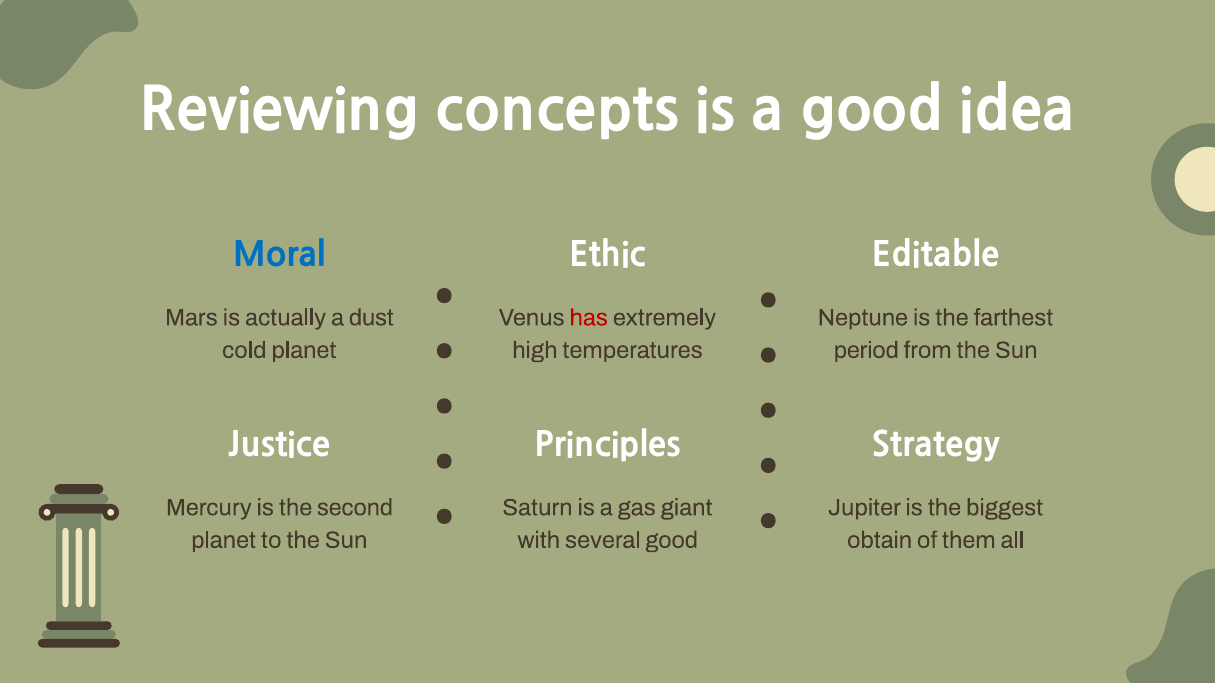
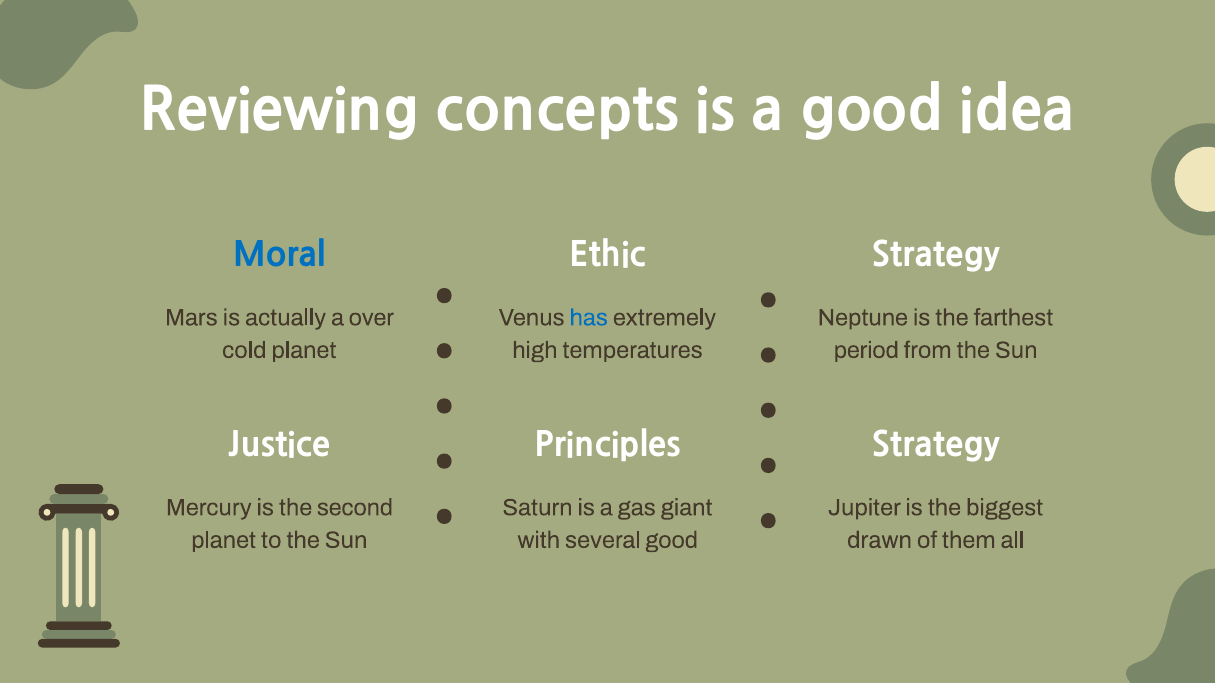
Editable: Editable -> Strategy (936, 255)
dust: dust -> over (371, 318)
has colour: red -> blue (589, 318)
obtain: obtain -> drawn (879, 540)
